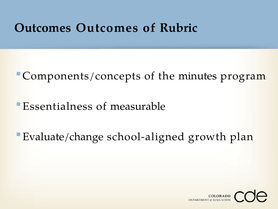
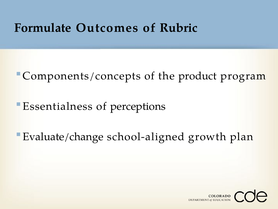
Outcomes: Outcomes -> Formulate (43, 28)
minutes: minutes -> product (198, 76)
measurable: measurable -> perceptions (138, 106)
